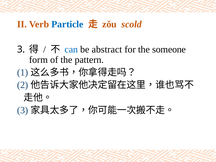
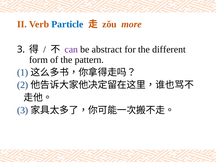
scold: scold -> more (132, 24)
can colour: blue -> purple (71, 49)
someone: someone -> different (169, 49)
